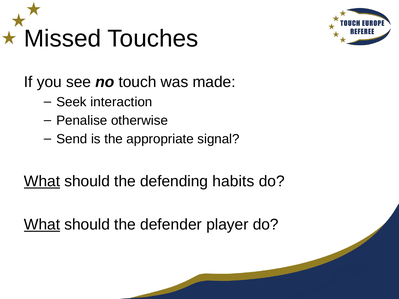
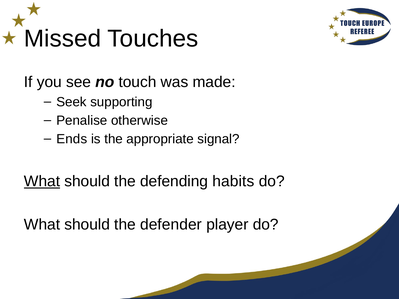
interaction: interaction -> supporting (121, 102)
Send: Send -> Ends (72, 139)
What underline: present -> none (42, 225)
